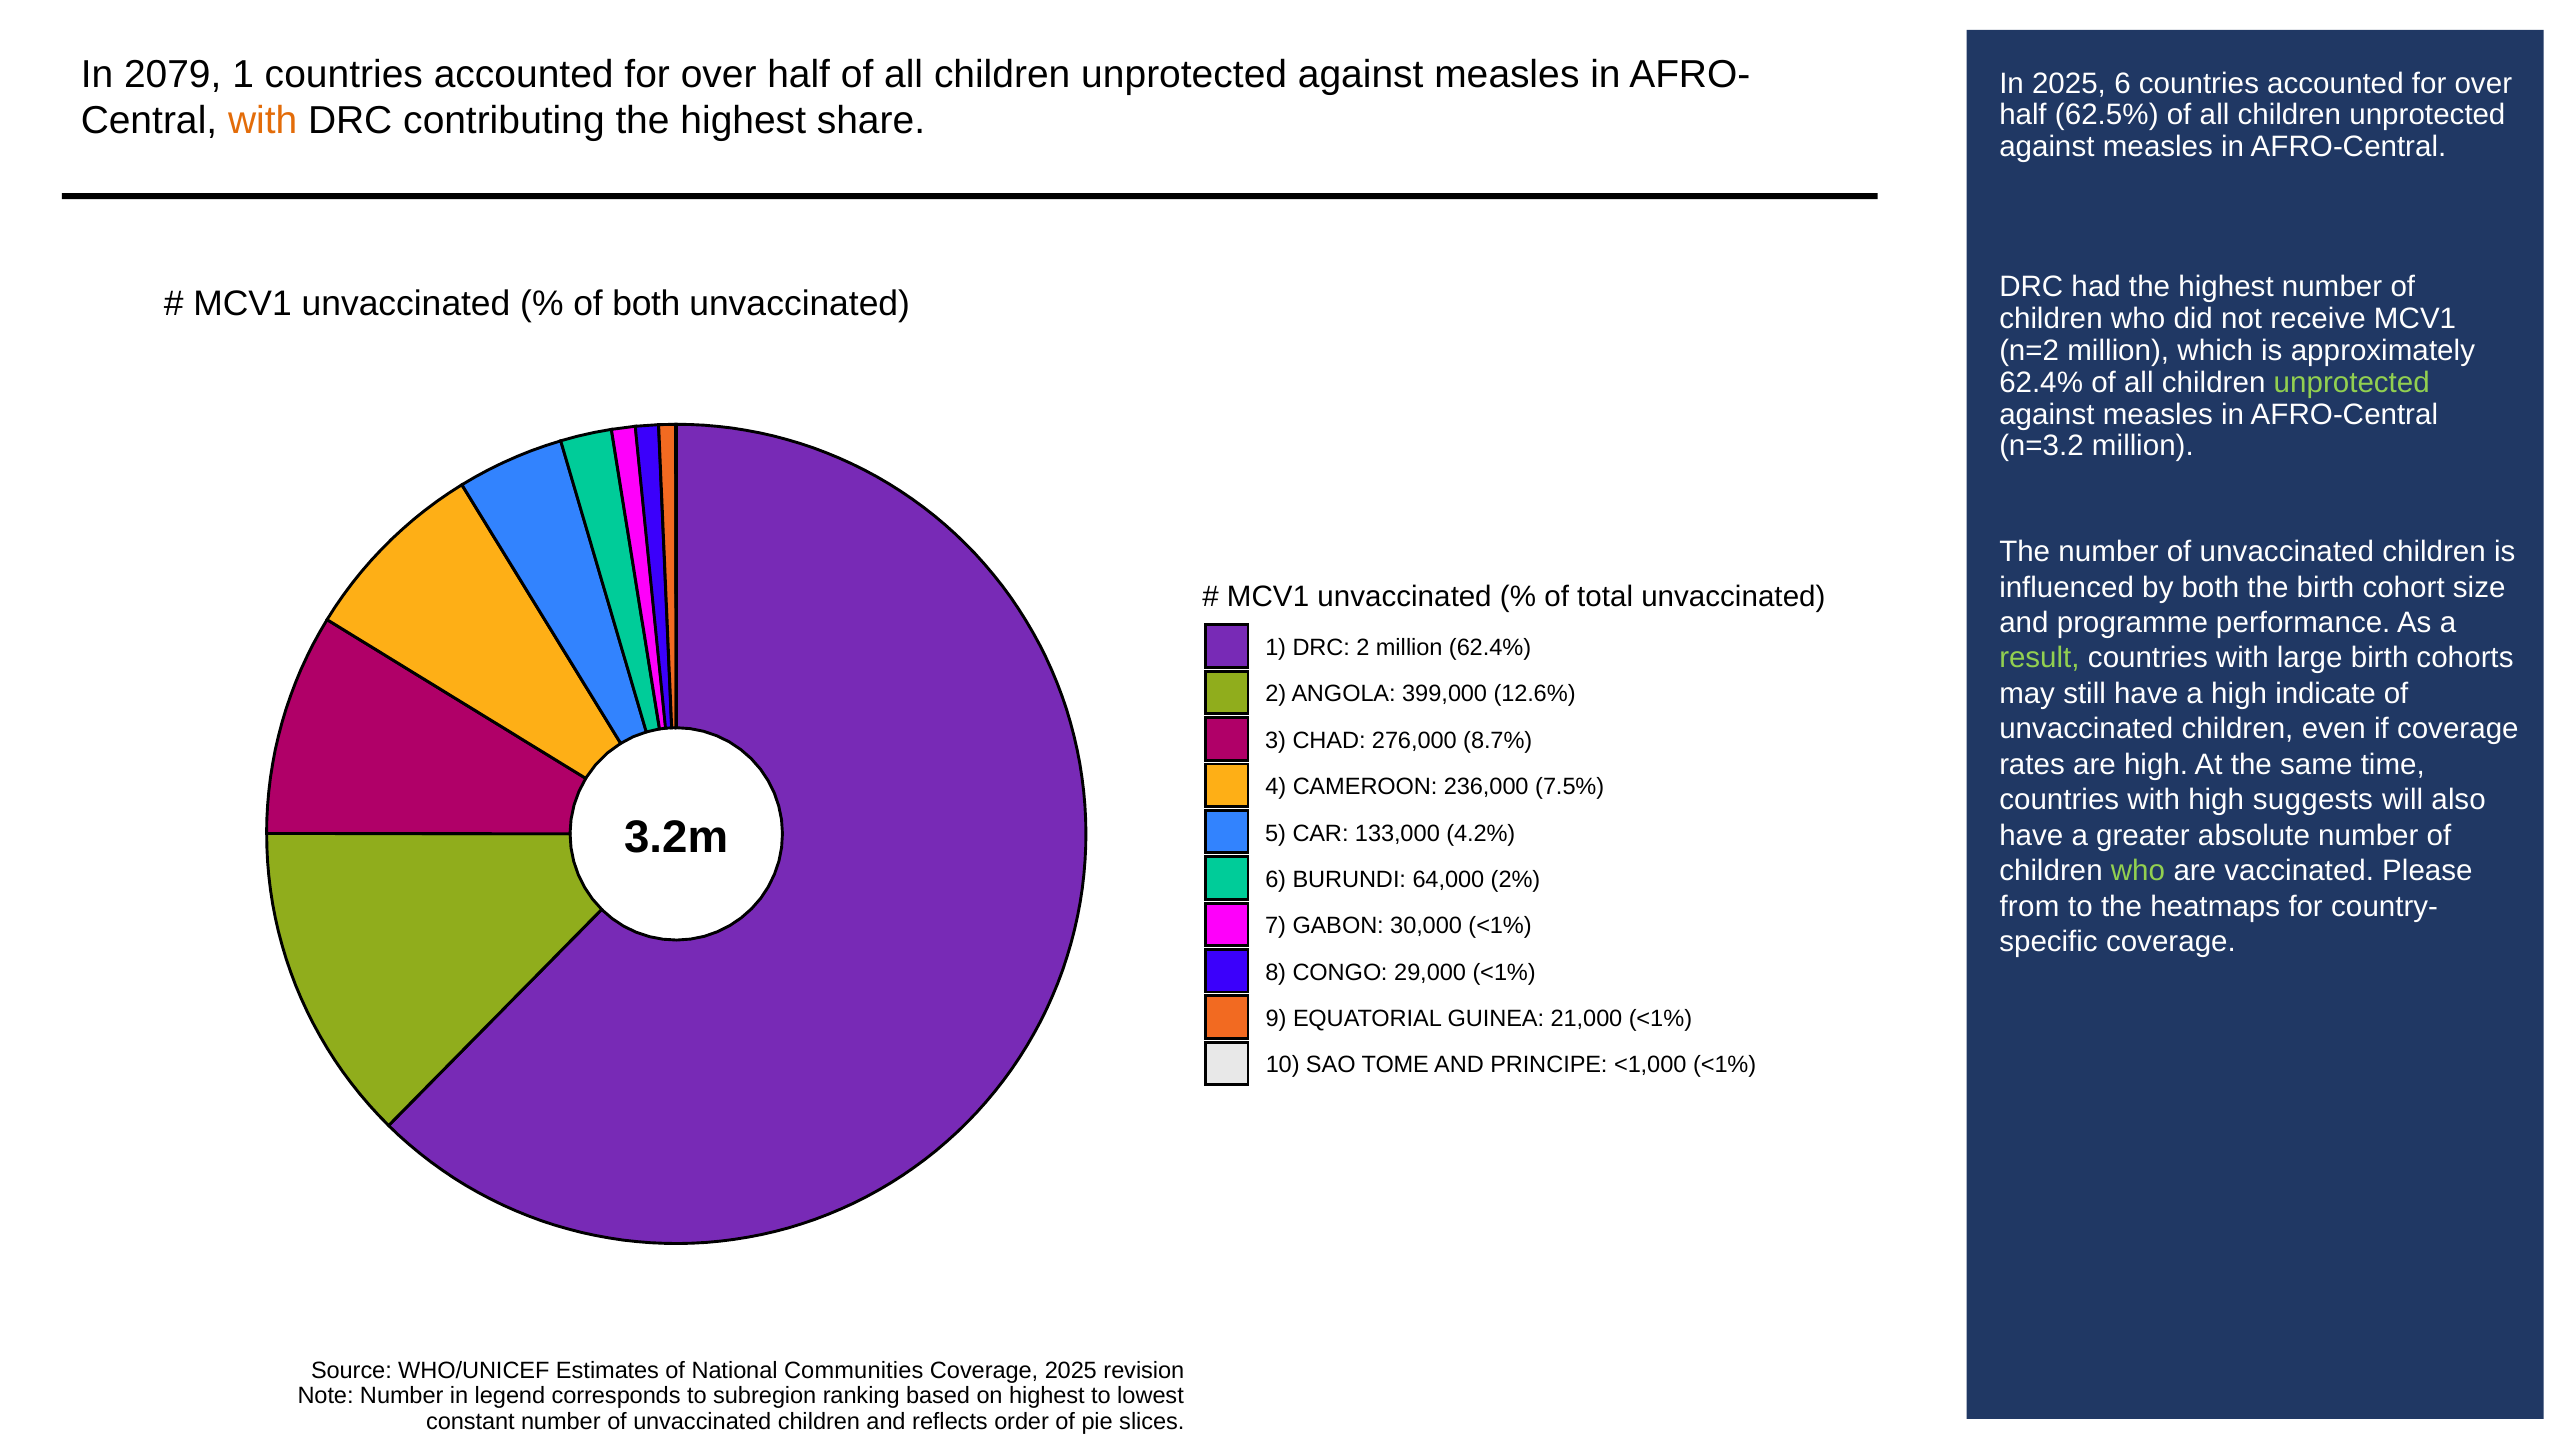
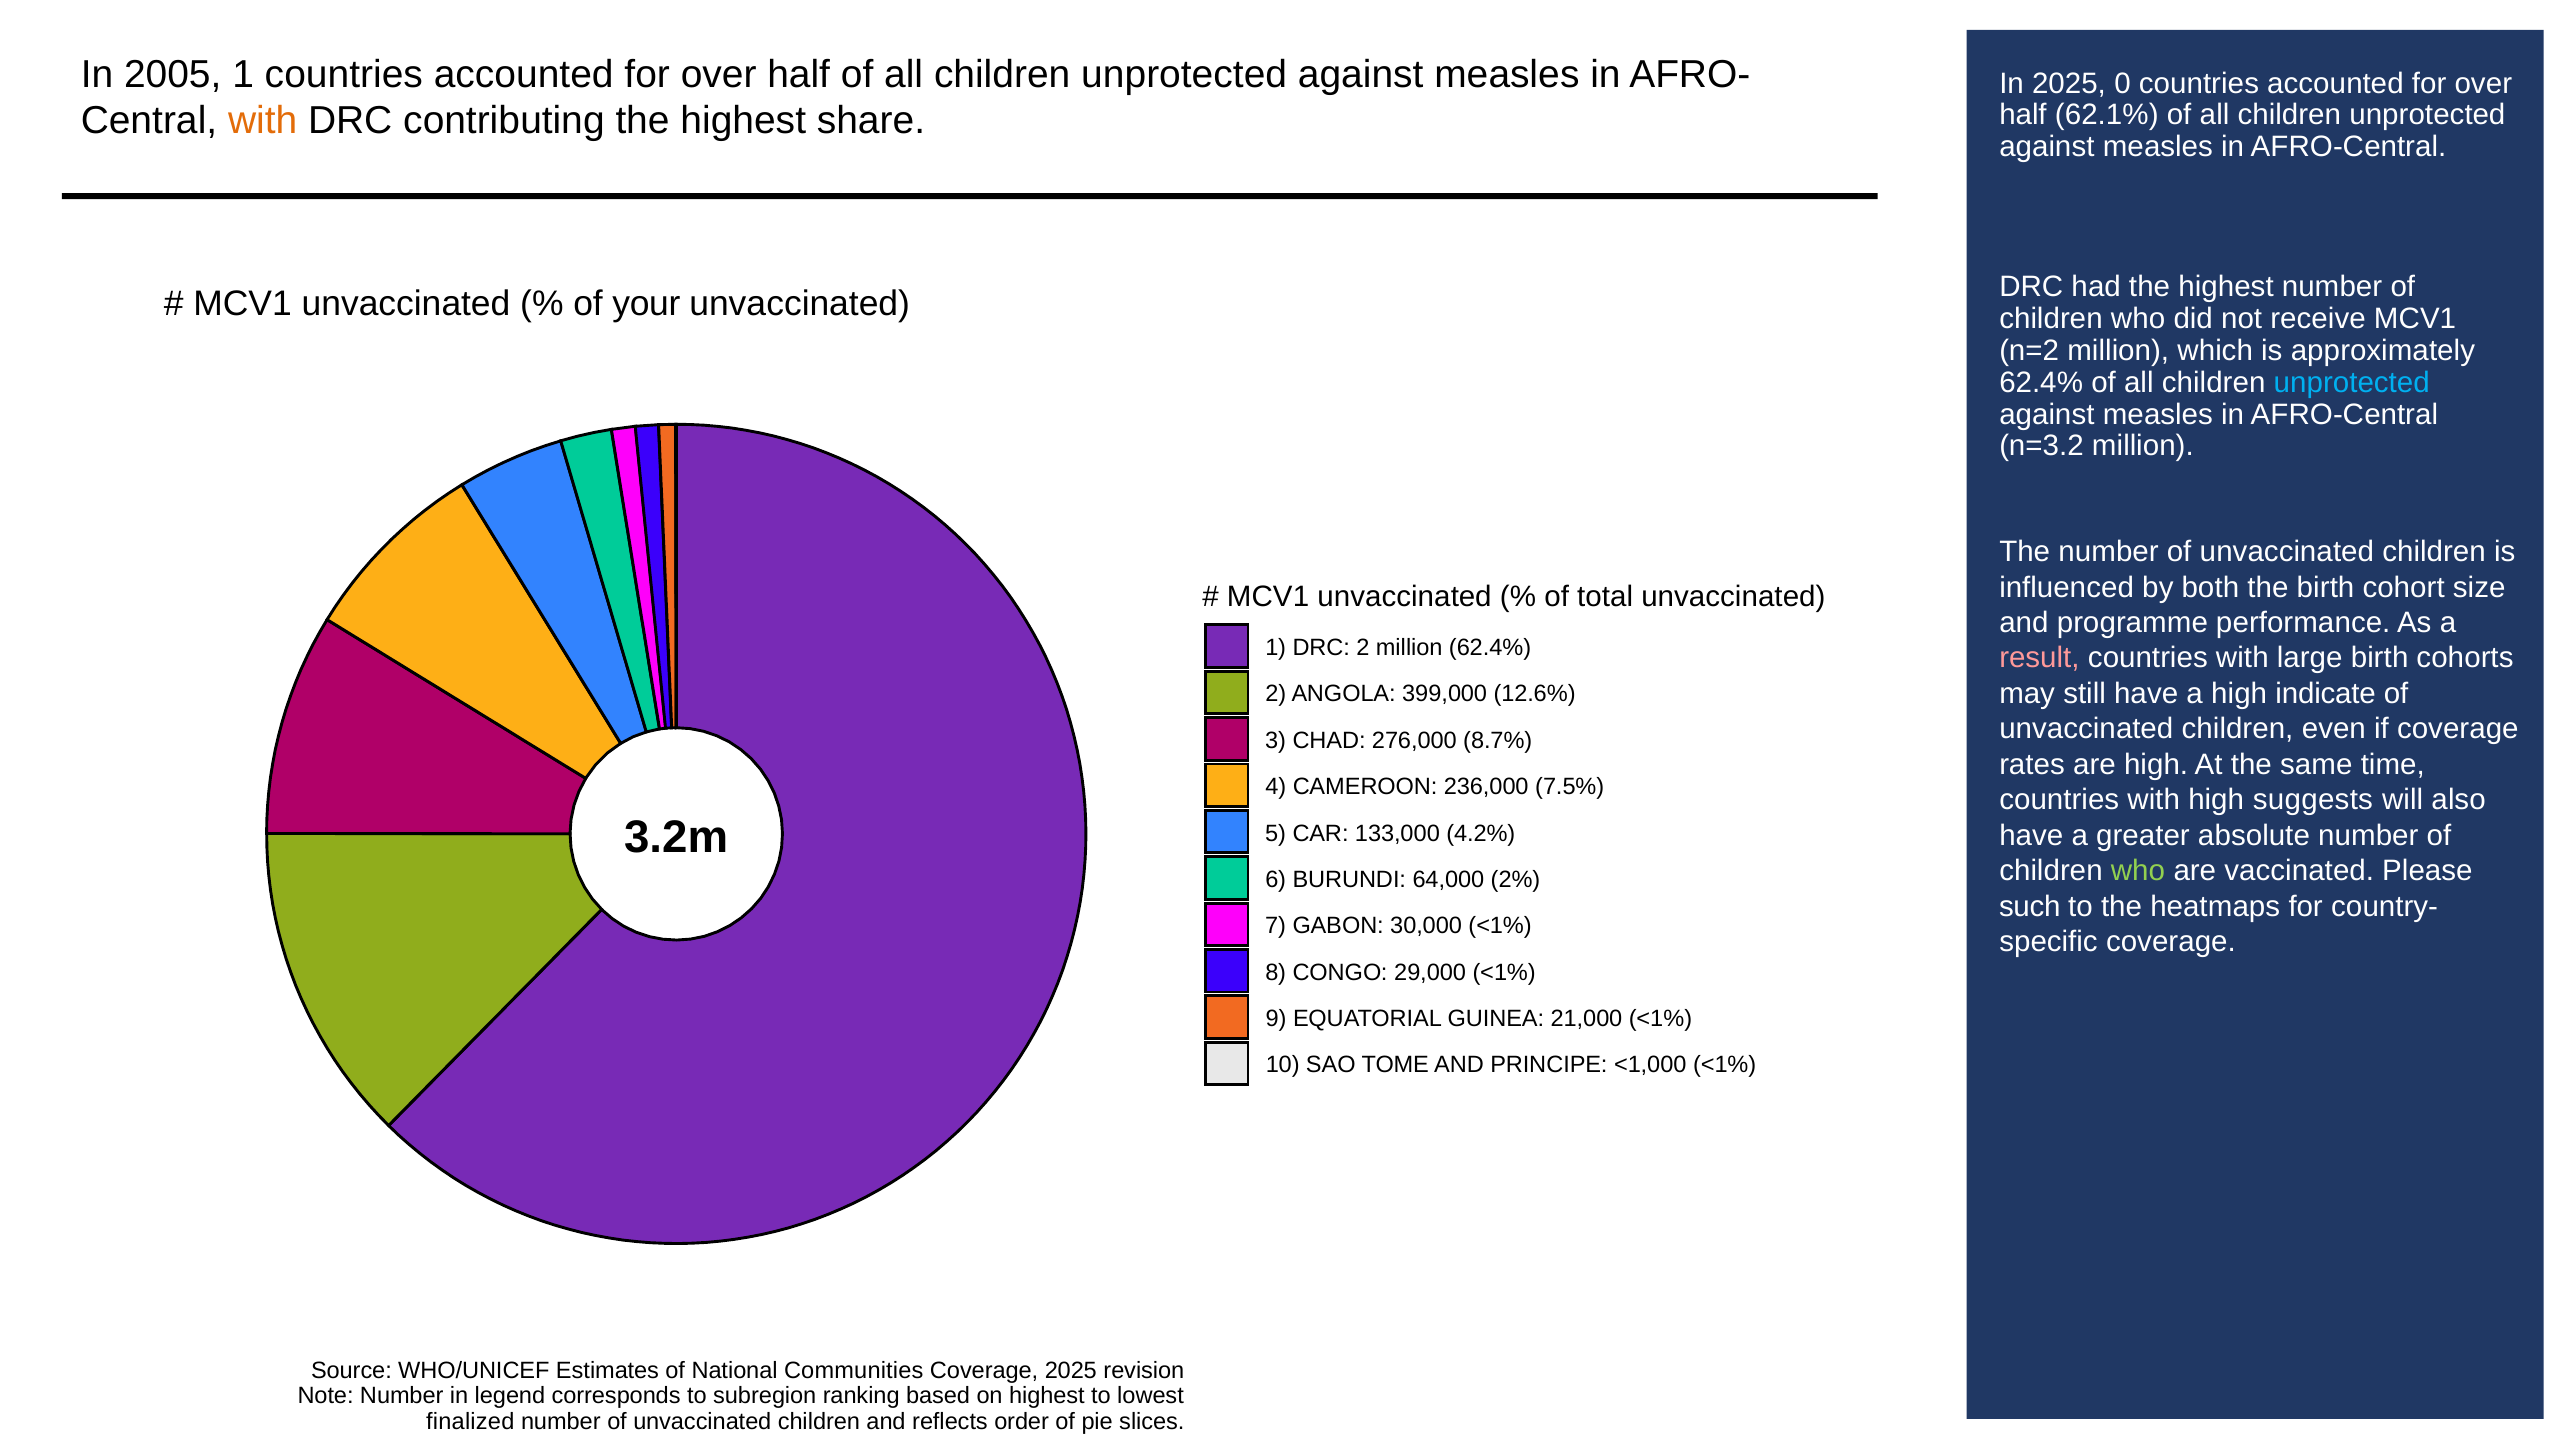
2079: 2079 -> 2005 (173, 74)
2025 6: 6 -> 0 (2123, 83)
62.5%: 62.5% -> 62.1% (2107, 115)
of both: both -> your (646, 304)
unprotected colour: light green -> light blue (2352, 382)
result colour: light green -> pink (2039, 658)
from: from -> such (2030, 906)
constant: constant -> finalized (470, 1422)
